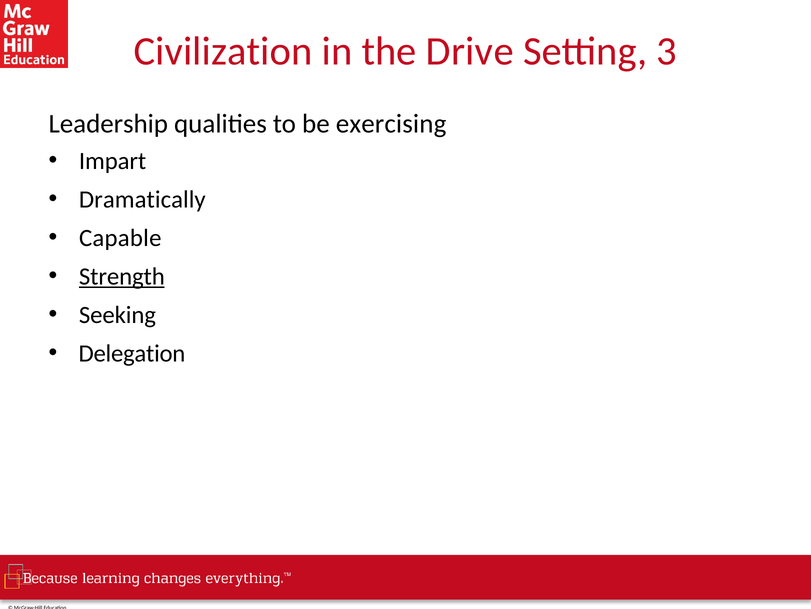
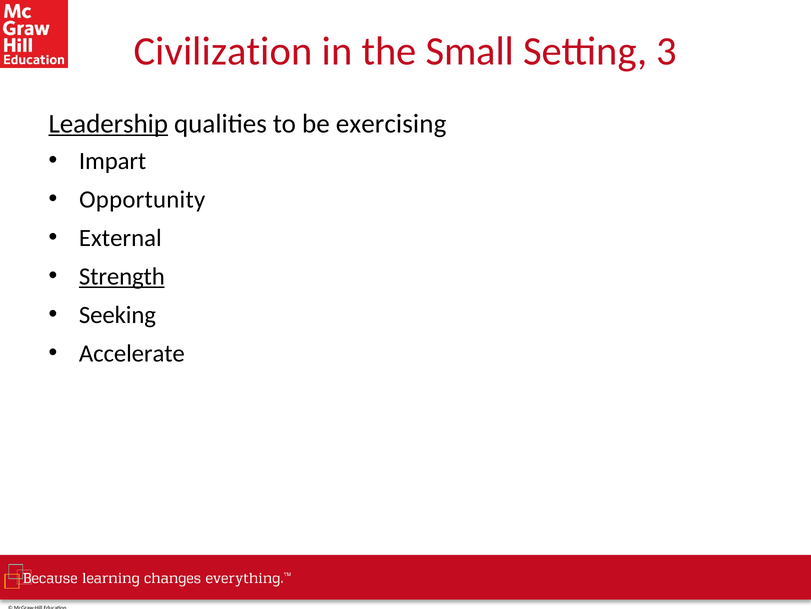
Drive: Drive -> Small (470, 51)
Leadership underline: none -> present (108, 123)
Dramatically: Dramatically -> Opportunity (142, 199)
Capable: Capable -> External (120, 238)
Delegation: Delegation -> Accelerate (132, 353)
